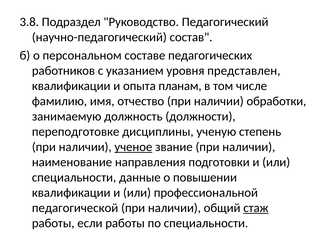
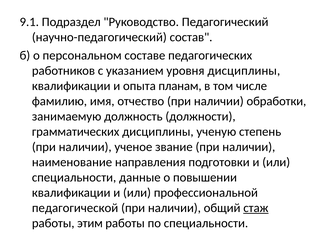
3.8: 3.8 -> 9.1 (29, 22)
уровня представлен: представлен -> дисциплины (244, 71)
переподготовке: переподготовке -> грамматических (76, 132)
ученое underline: present -> none (133, 147)
если: если -> этим (90, 223)
